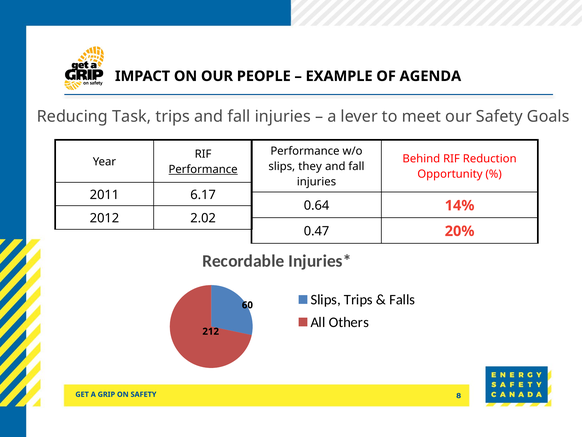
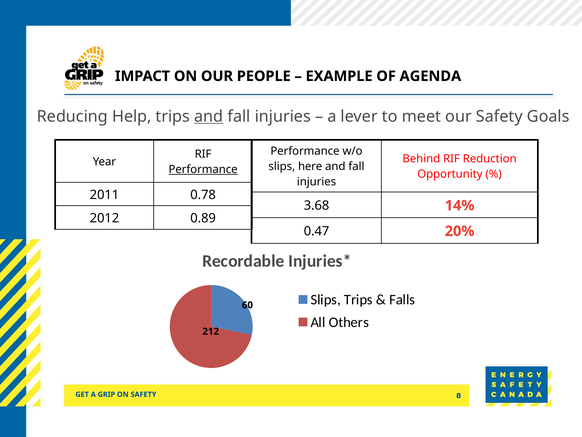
Task: Task -> Help (132, 116)
and underline: none -> present (209, 116)
they: they -> here (310, 166)
6.17: 6.17 -> 0.78 (203, 195)
0.64: 0.64 -> 3.68 (317, 205)
2.02: 2.02 -> 0.89 (203, 218)
